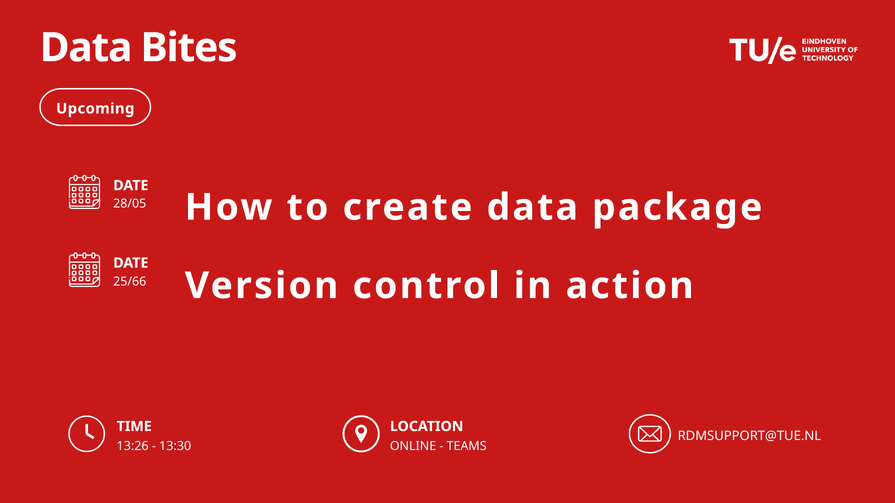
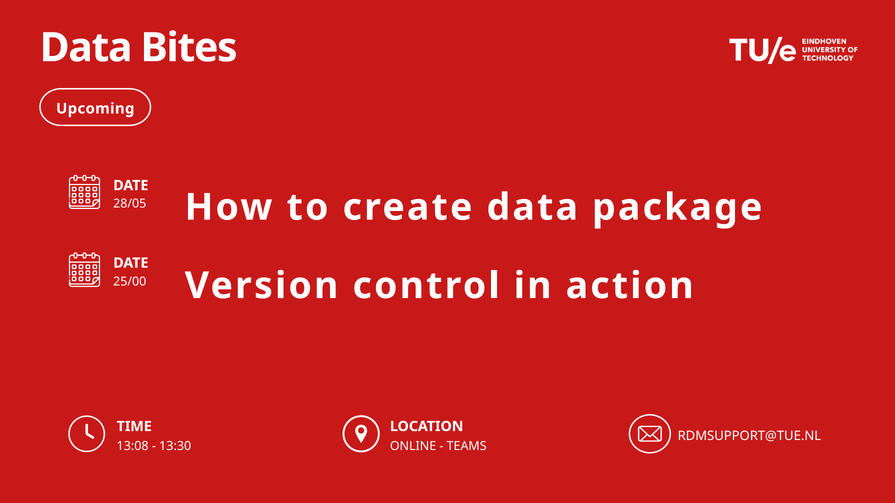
25/66: 25/66 -> 25/00 (130, 282)
13:26: 13:26 -> 13:08 (133, 447)
